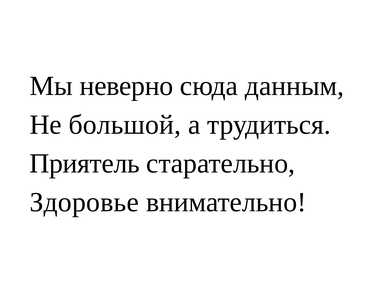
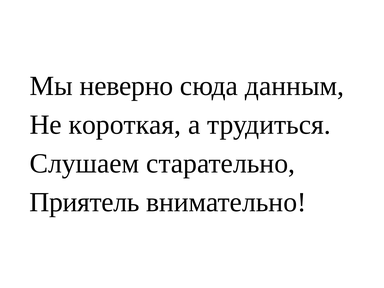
большой: большой -> короткая (125, 125)
Приятель: Приятель -> Слушаем (84, 163)
Здоровье: Здоровье -> Приятель (84, 202)
